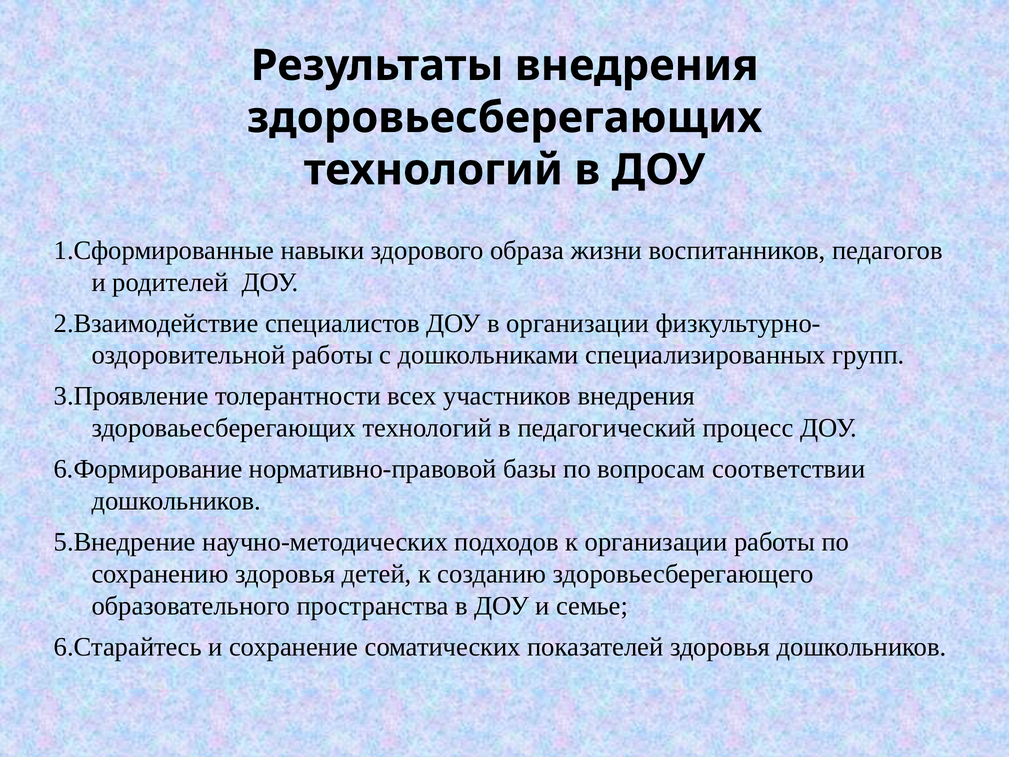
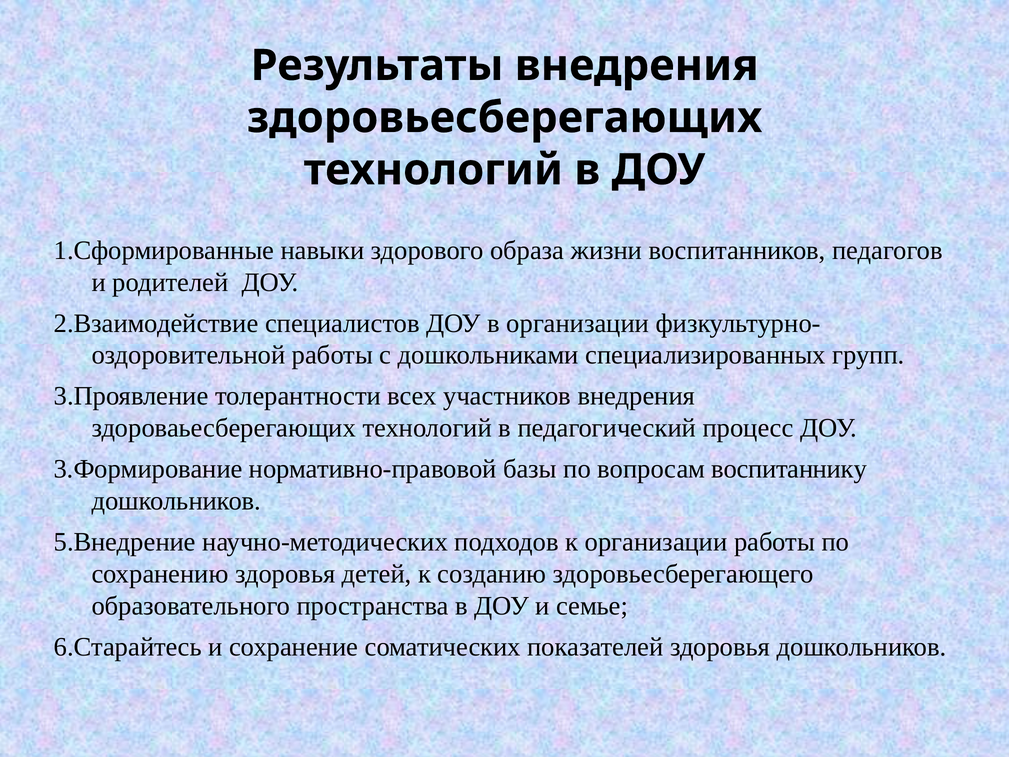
6.Формирование: 6.Формирование -> 3.Формирование (148, 469)
соответствии: соответствии -> воспитаннику (789, 469)
